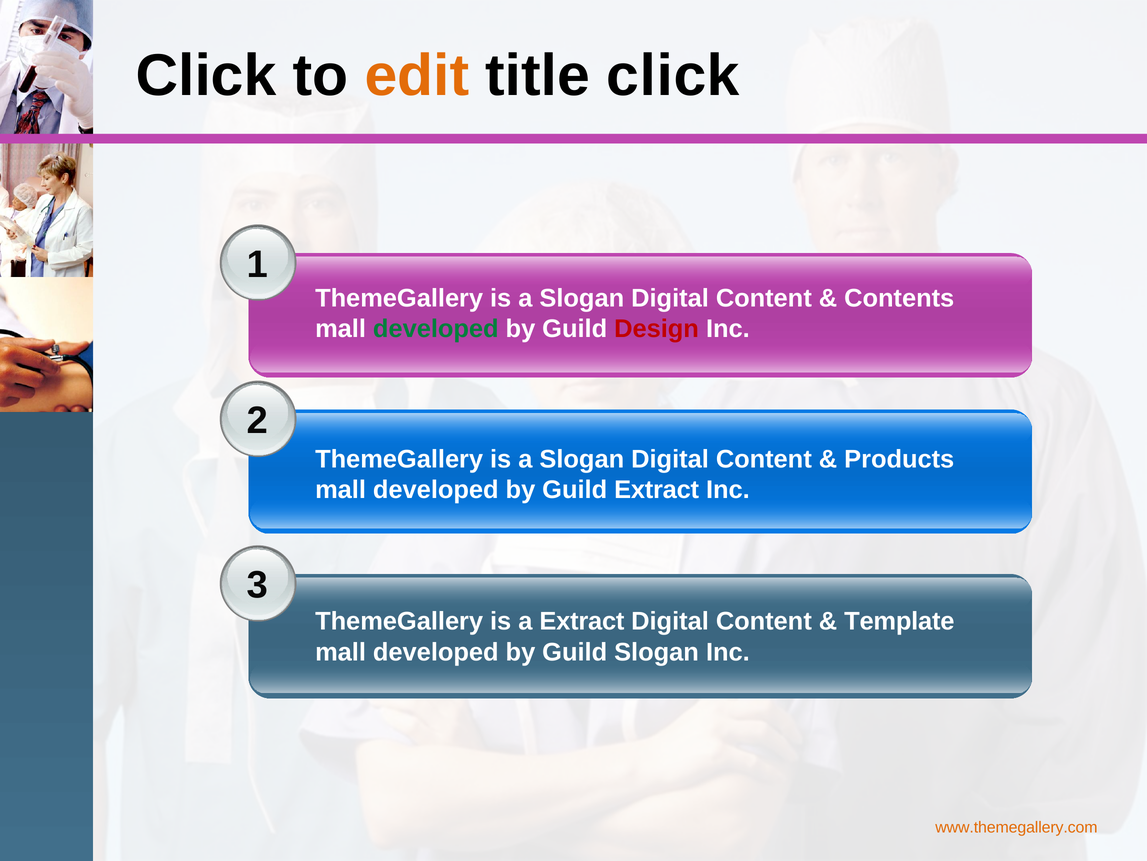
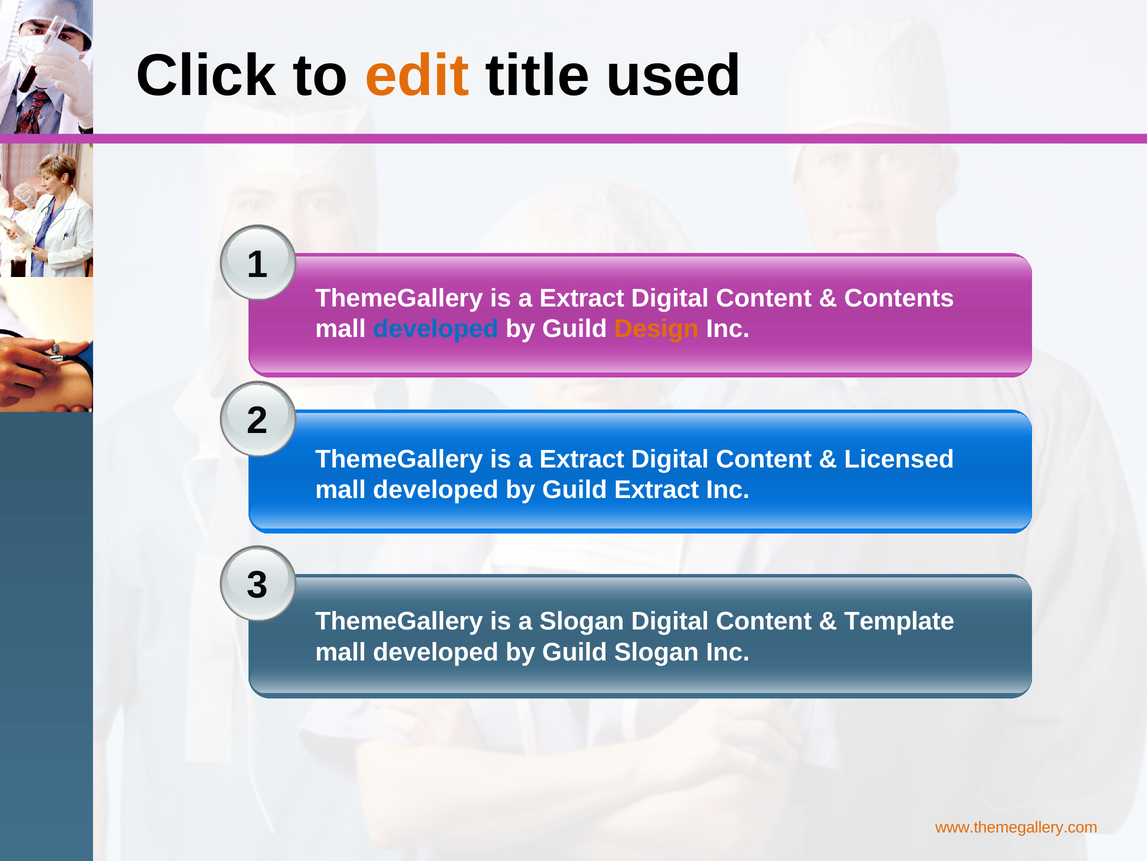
title click: click -> used (674, 76)
Slogan: Slogan -> Extract (582, 298)
developed colour: green -> blue (436, 328)
Design colour: red -> orange (657, 328)
Slogan: Slogan -> Extract (582, 459)
Products: Products -> Licensed (899, 459)
a Extract: Extract -> Slogan (582, 621)
